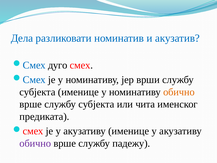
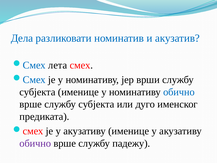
дуго: дуго -> лета (58, 65)
обично colour: orange -> blue (179, 92)
чита: чита -> дуго (145, 104)
